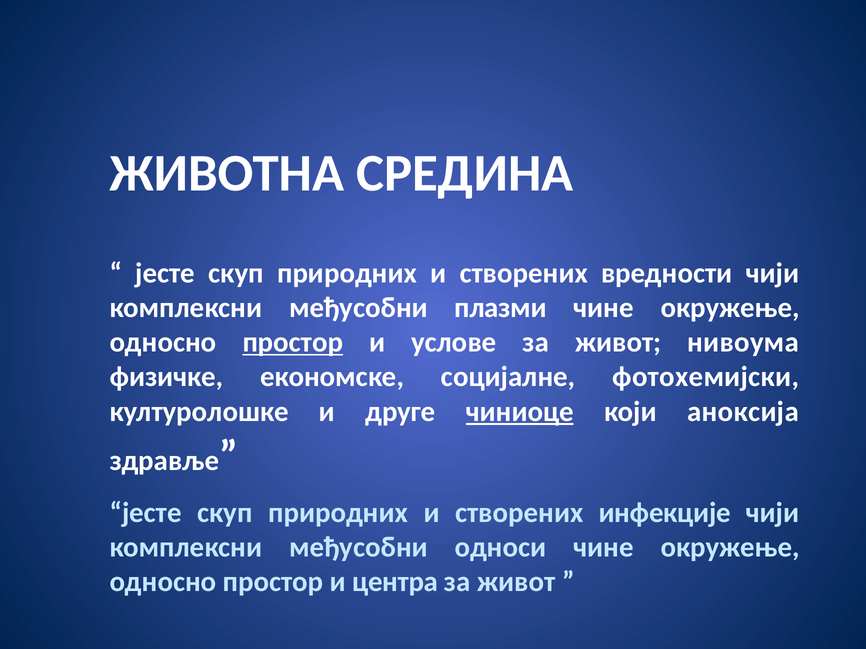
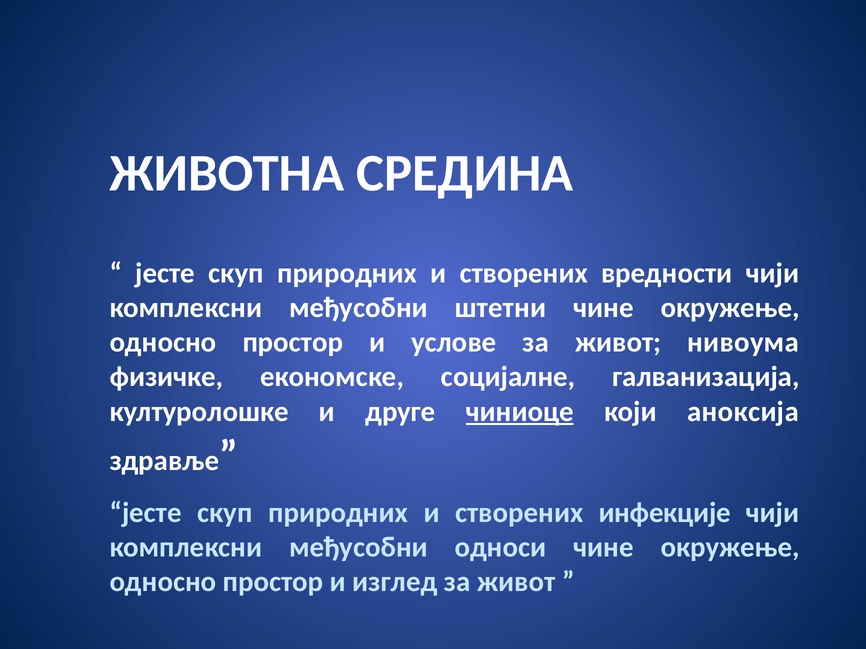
плазми: плазми -> штетни (500, 308)
простор underline: present -> none (293, 343)
фотохемијски: фотохемијски -> галванизација (706, 377)
центра: центра -> изглед (395, 582)
